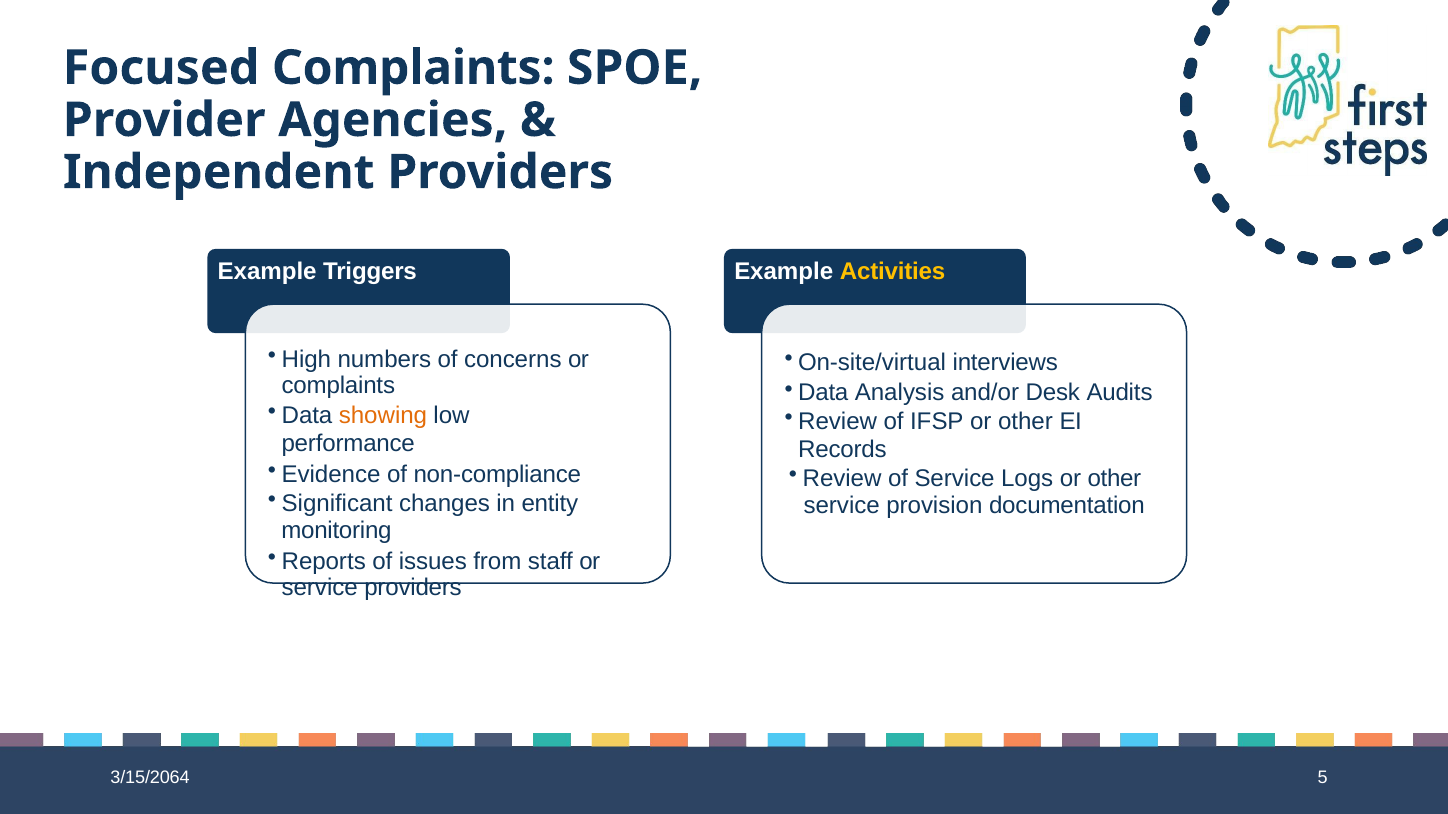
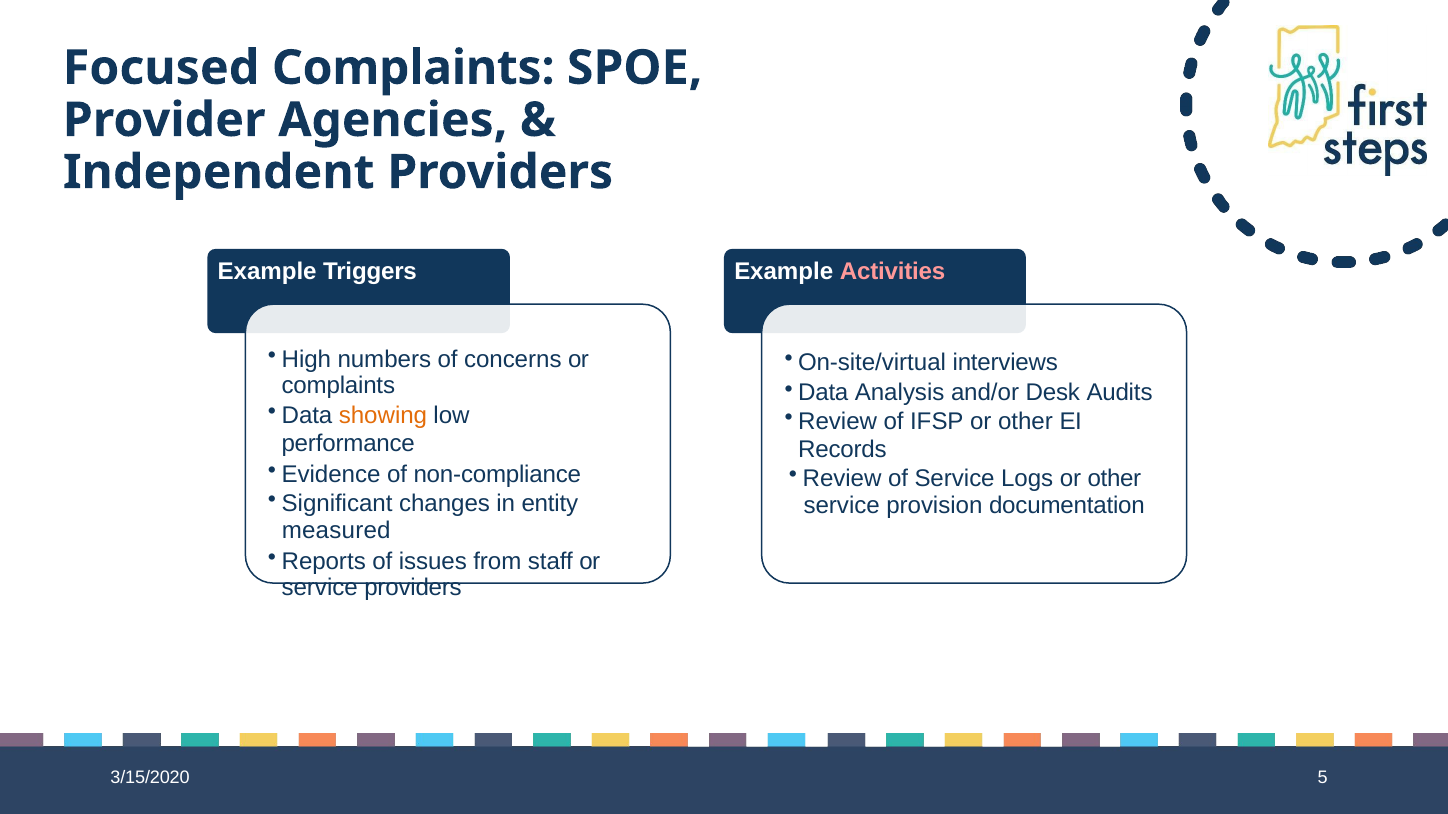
Activities colour: yellow -> pink (893, 272)
monitoring: monitoring -> measured (336, 531)
3/15/2064: 3/15/2064 -> 3/15/2020 (150, 778)
